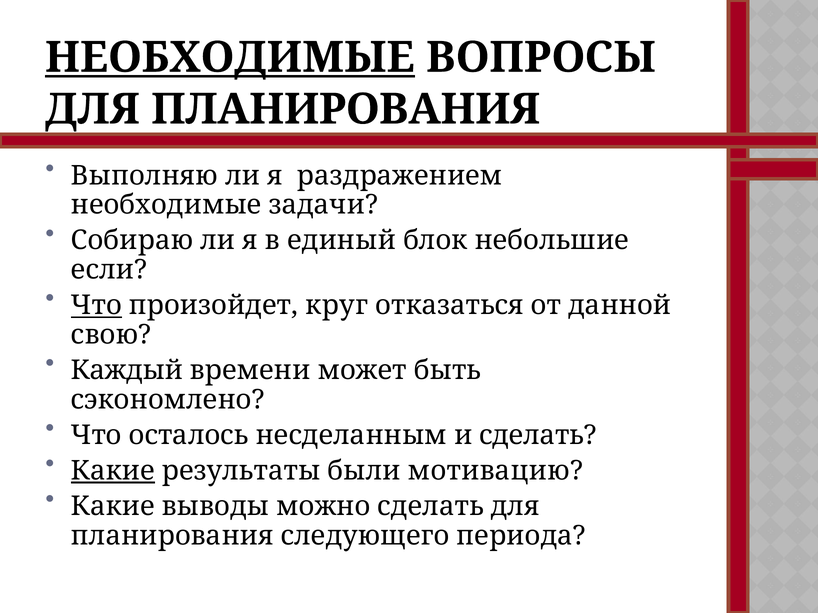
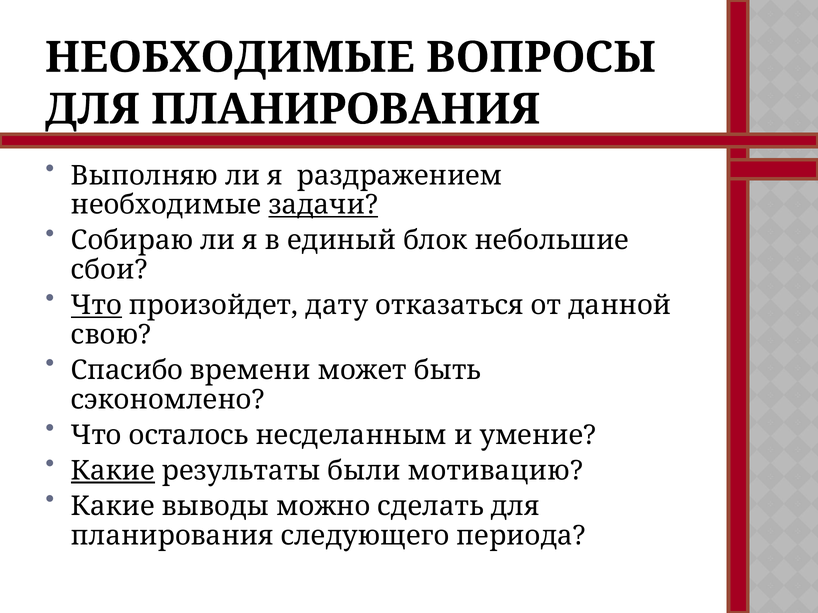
НЕОБХОДИМЫЕ underline: present -> none (230, 58)
задачи underline: none -> present (323, 205)
если: если -> сбои (109, 270)
круг: круг -> дату (337, 306)
Каждый: Каждый -> Спасибо (127, 371)
и сделать: сделать -> умение (538, 436)
